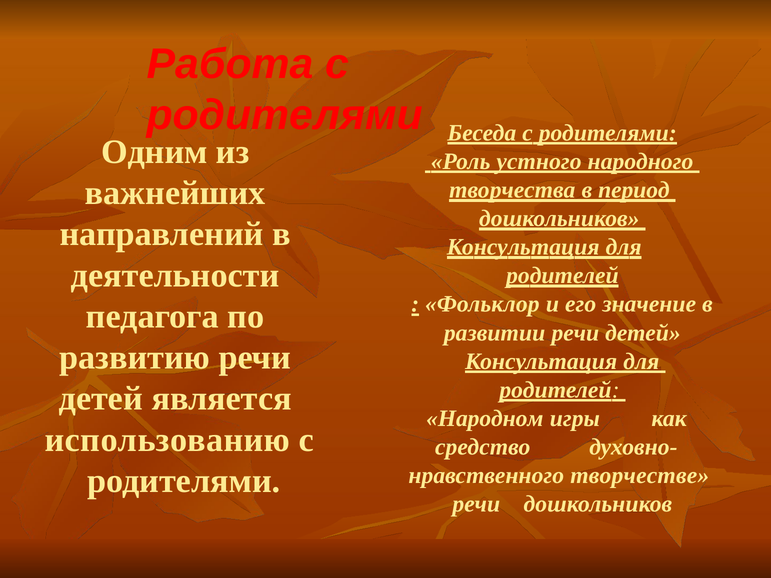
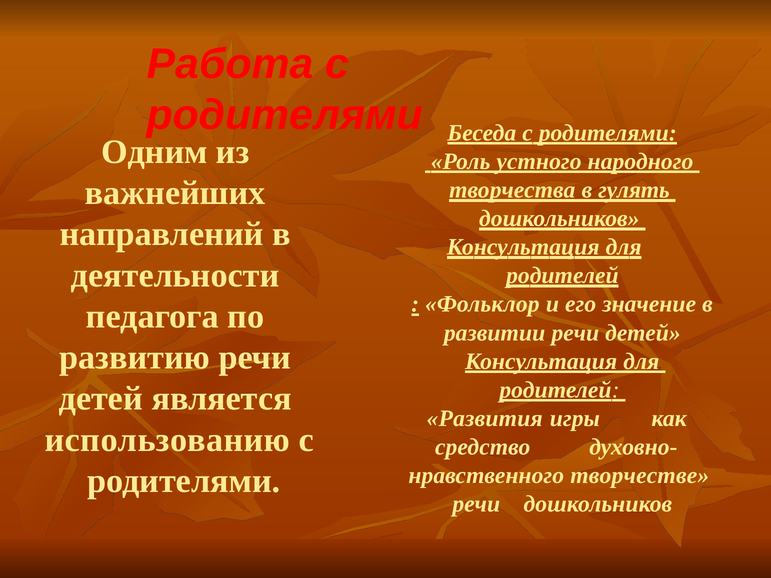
период: период -> гулять (634, 190)
Народном: Народном -> Развития (485, 419)
